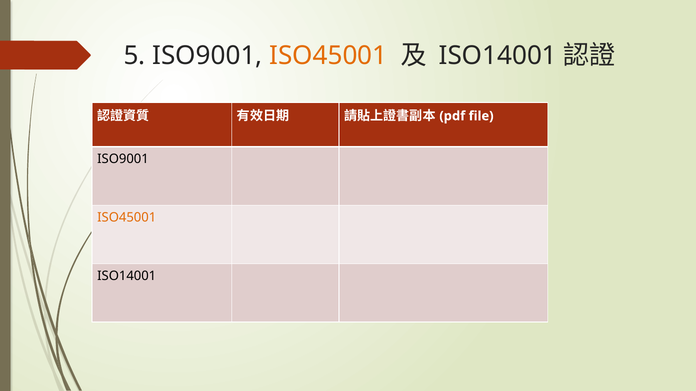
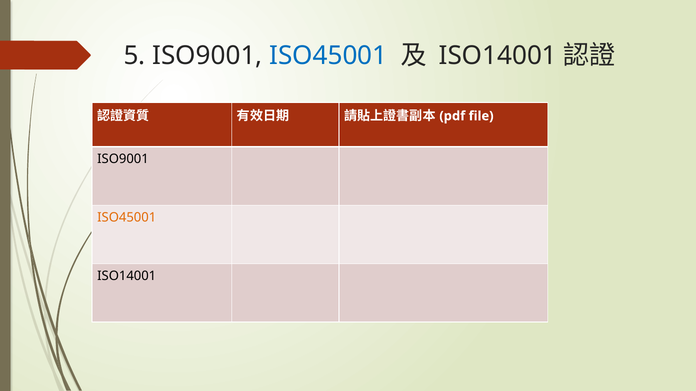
ISO45001 colour: orange -> blue (328, 56)
